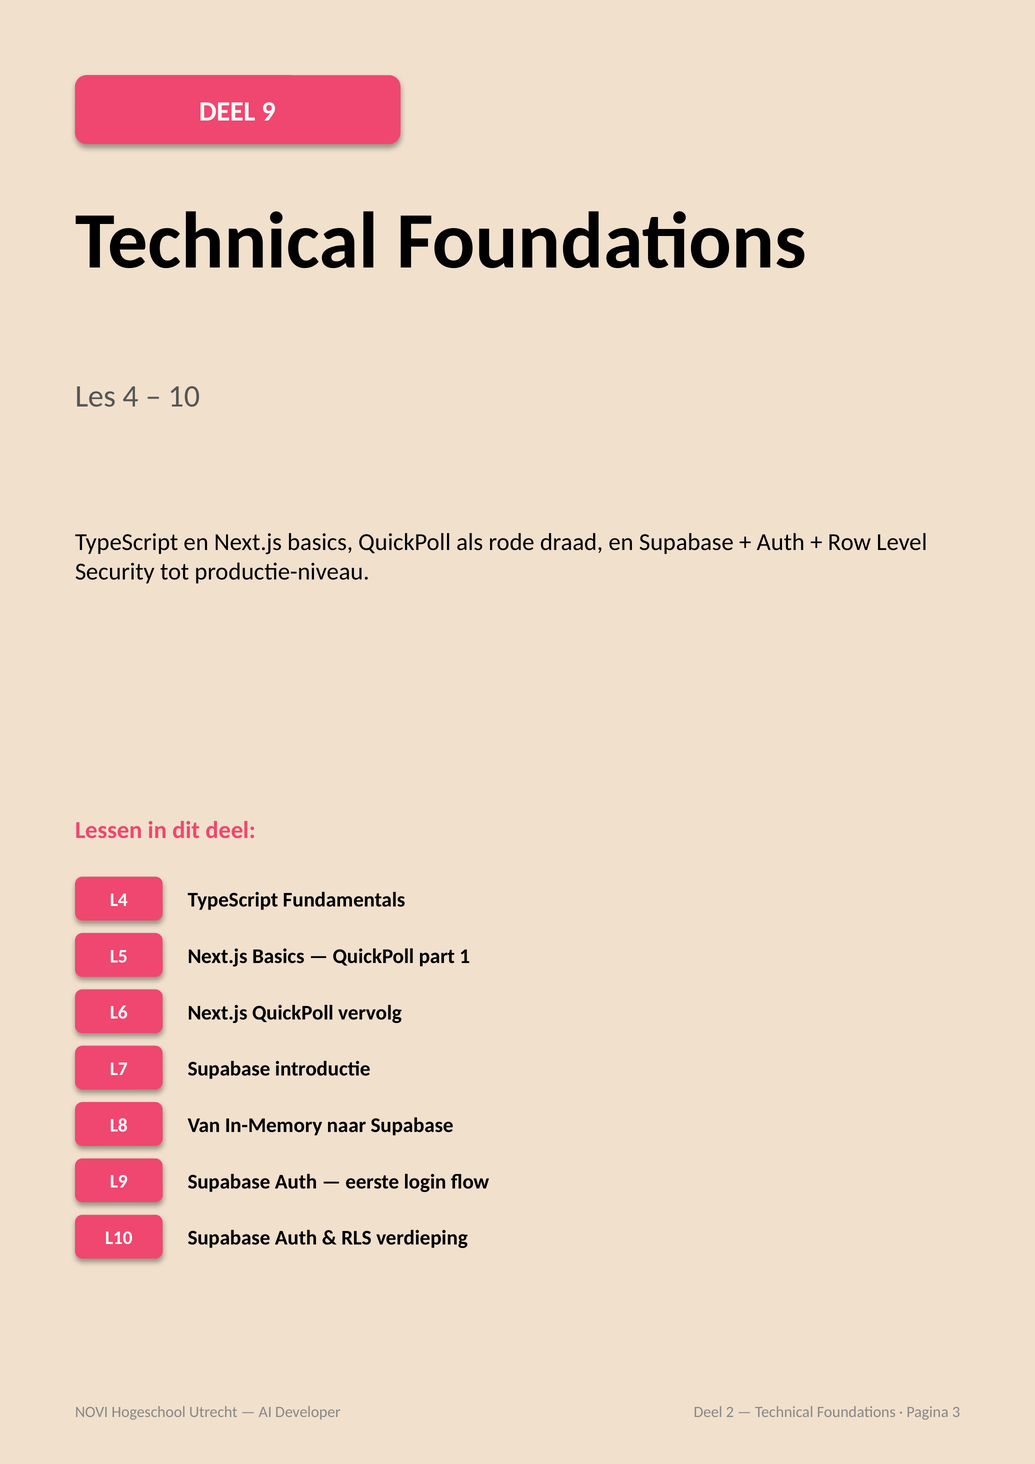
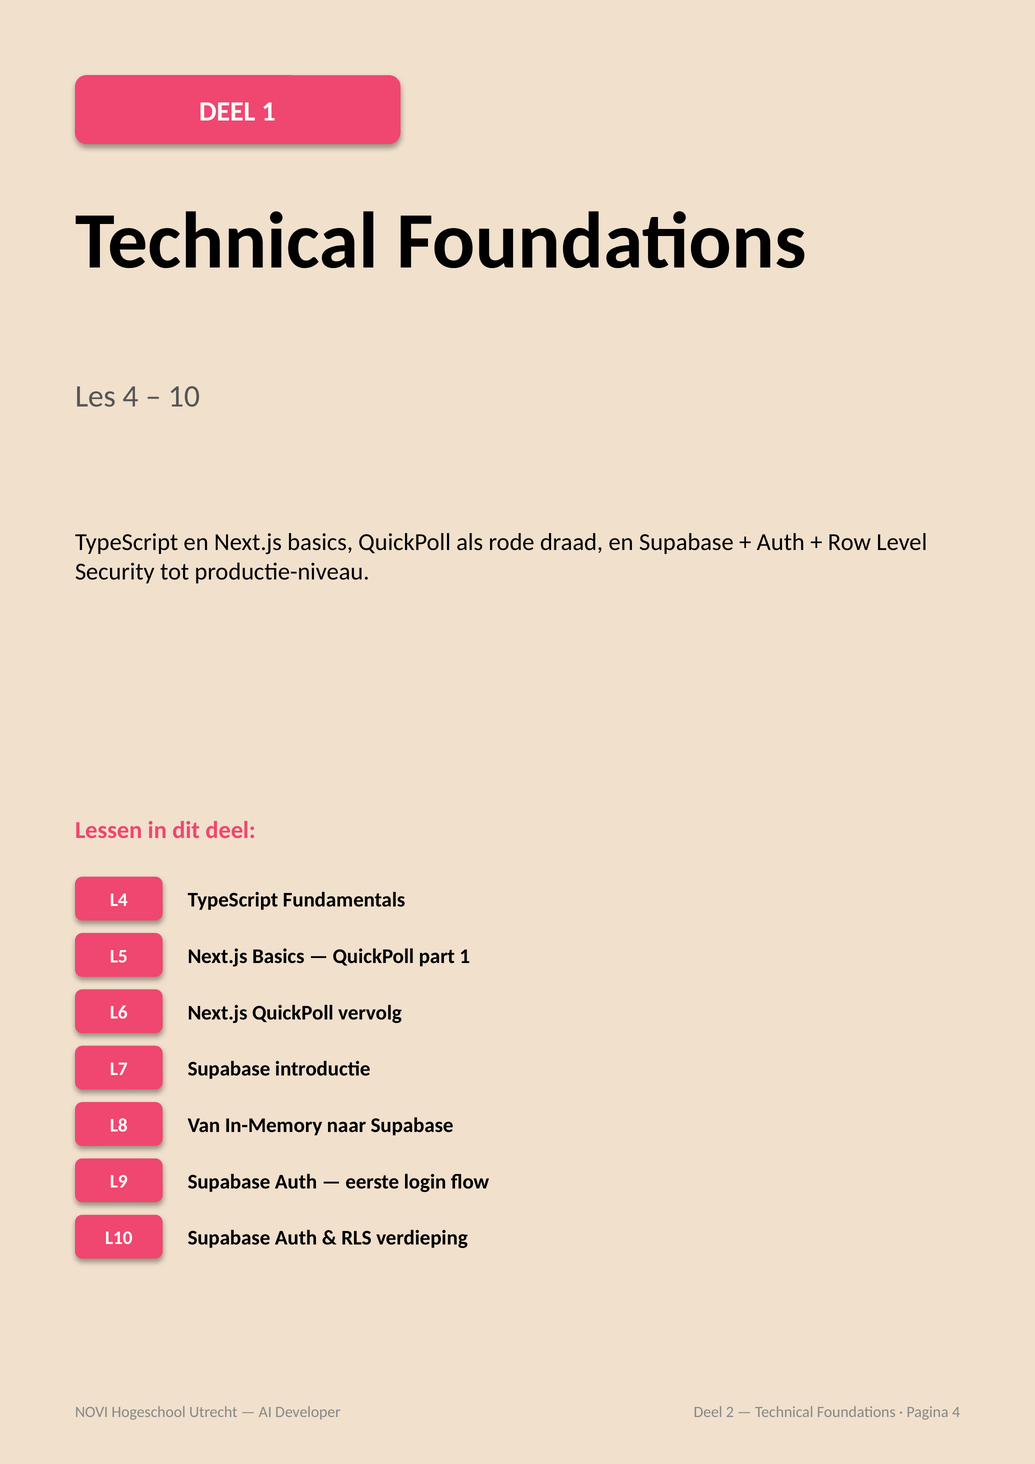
DEEL 9: 9 -> 1 (269, 111)
Pagina 3: 3 -> 4 (956, 1411)
